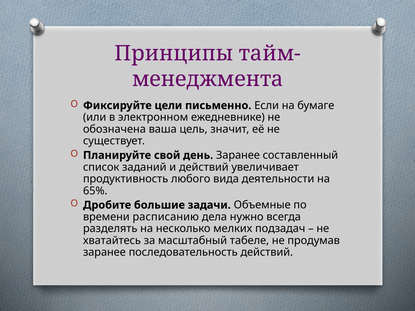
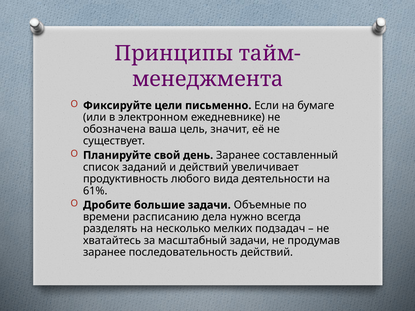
65%: 65% -> 61% (95, 191)
масштабный табеле: табеле -> задачи (250, 241)
